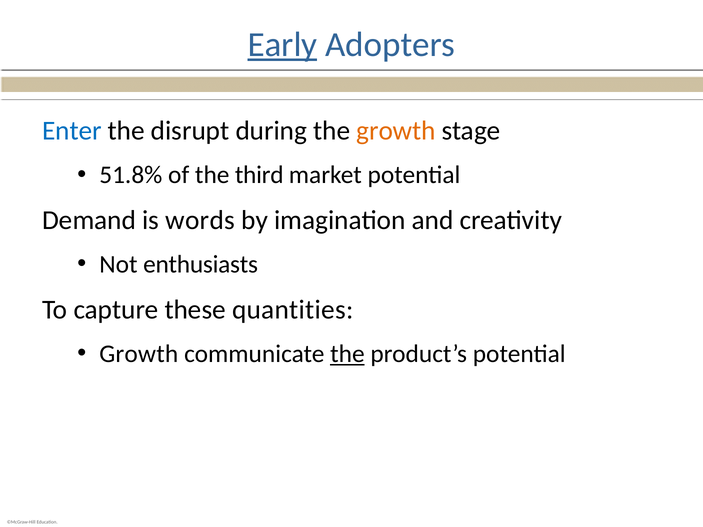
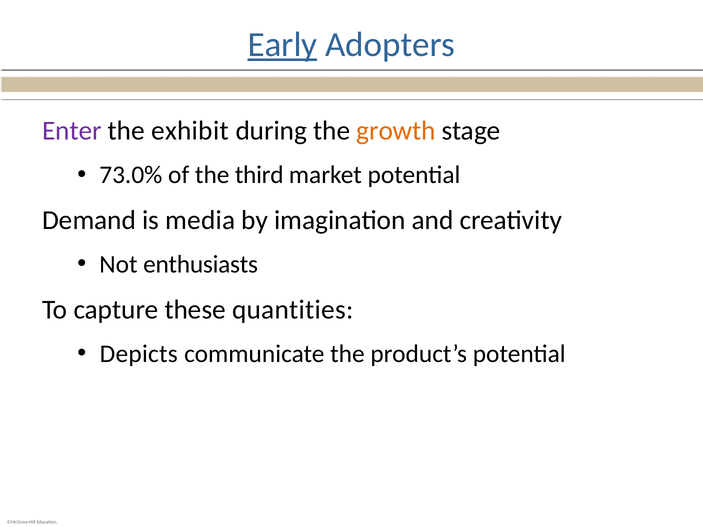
Enter colour: blue -> purple (72, 131)
disrupt: disrupt -> exhibit (190, 131)
51.8%: 51.8% -> 73.0% (131, 175)
words: words -> media (200, 220)
Growth: Growth -> Depicts (139, 354)
the underline: present -> none (347, 354)
